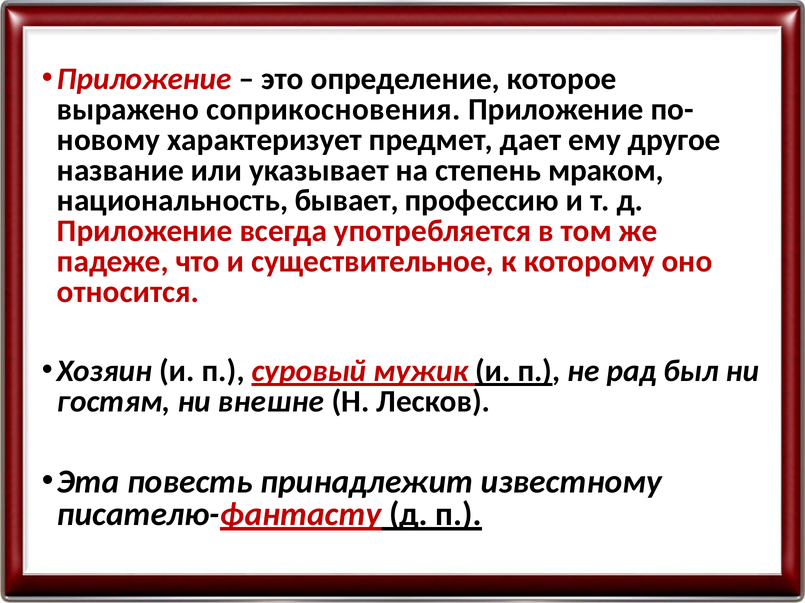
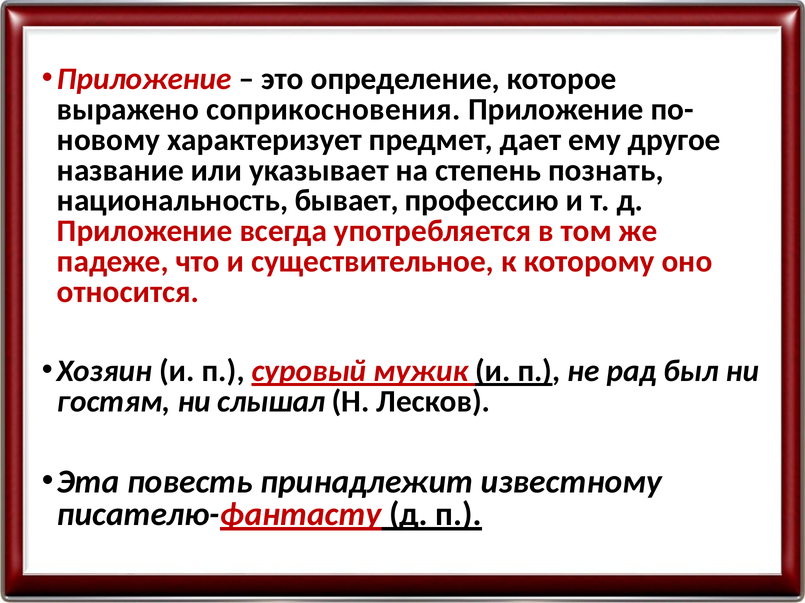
мраком: мраком -> познать (606, 170)
внешне: внешне -> слышал (271, 402)
